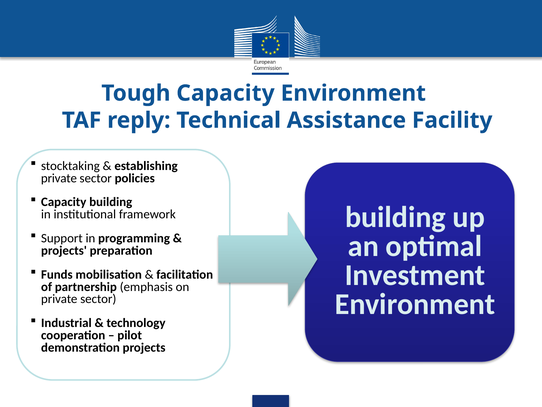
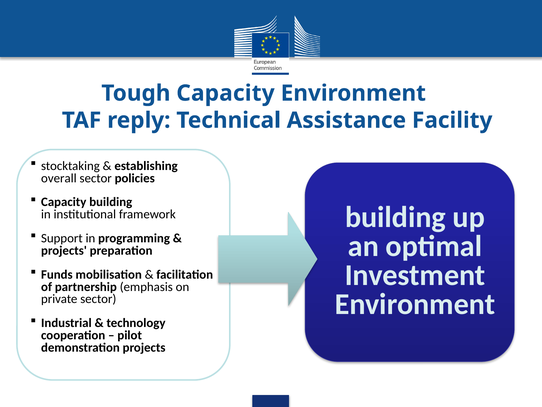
private: private -> overall (59, 178)
